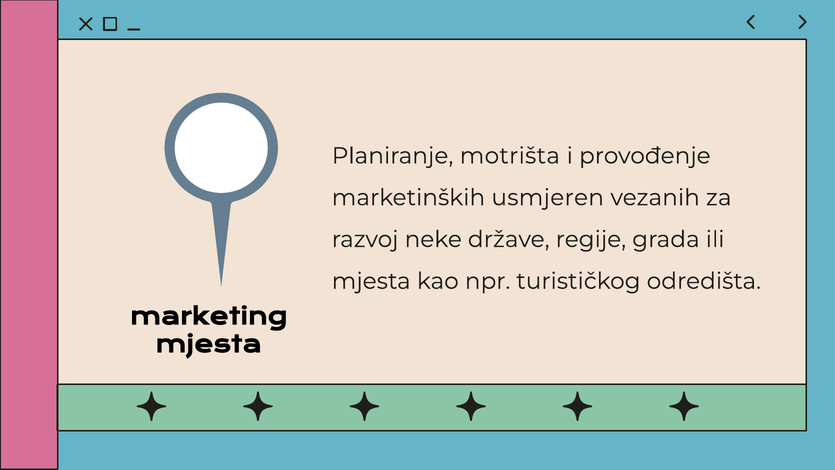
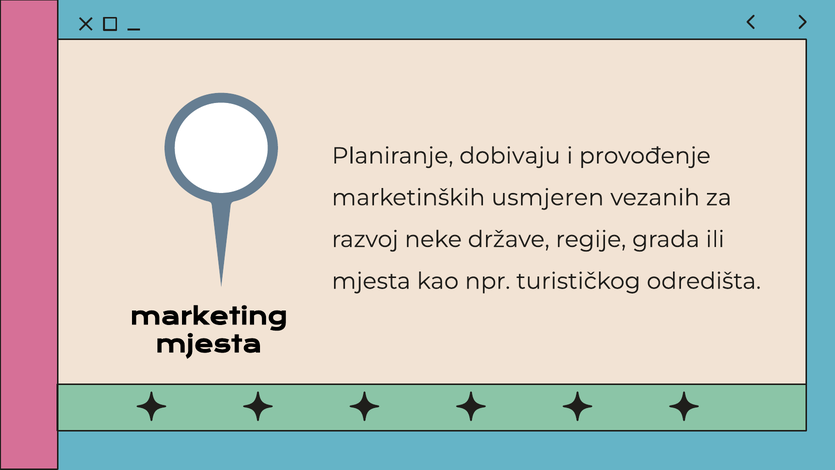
motrišta: motrišta -> dobivaju (510, 156)
